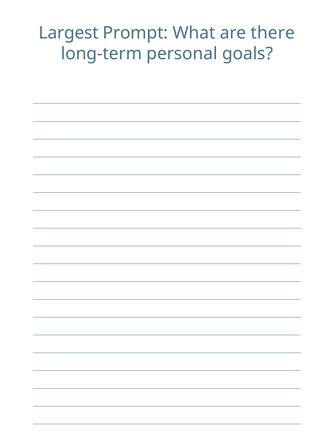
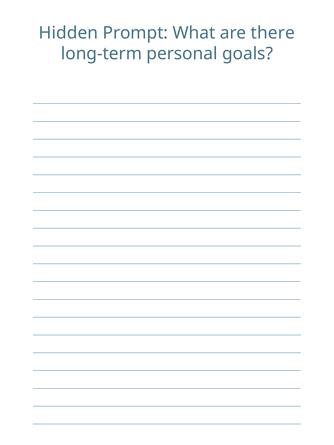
Largest: Largest -> Hidden (68, 33)
